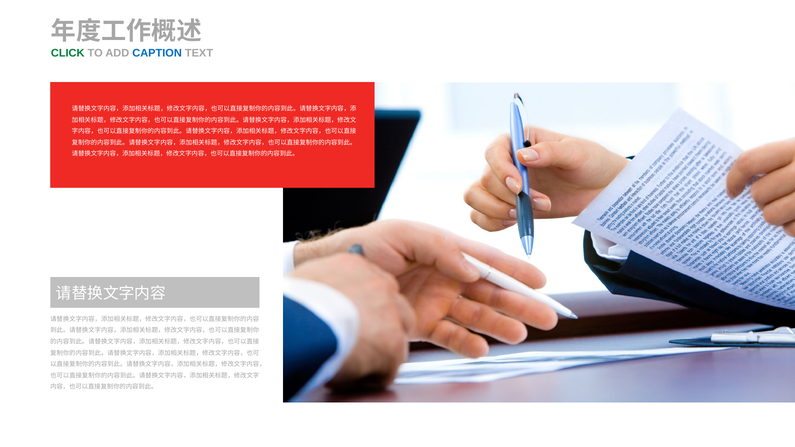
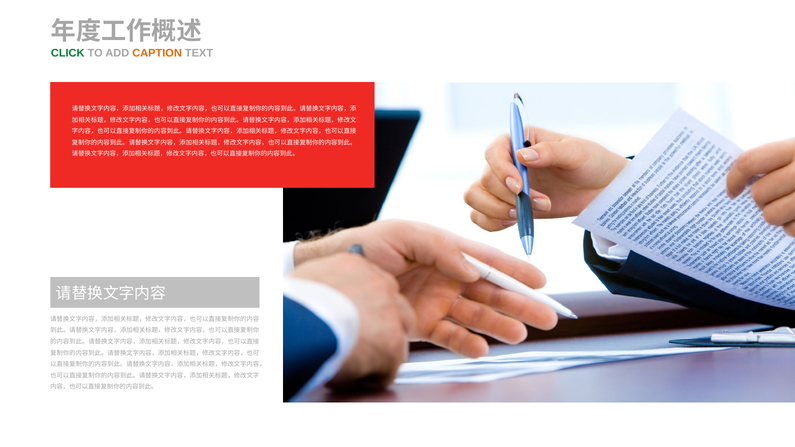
CAPTION colour: blue -> orange (157, 53)
